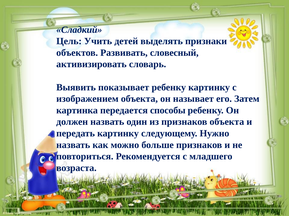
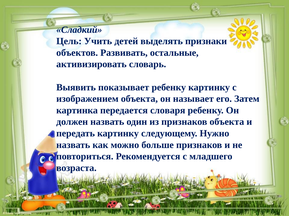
словесный: словесный -> остальные (174, 53)
способы: способы -> словаря (168, 111)
